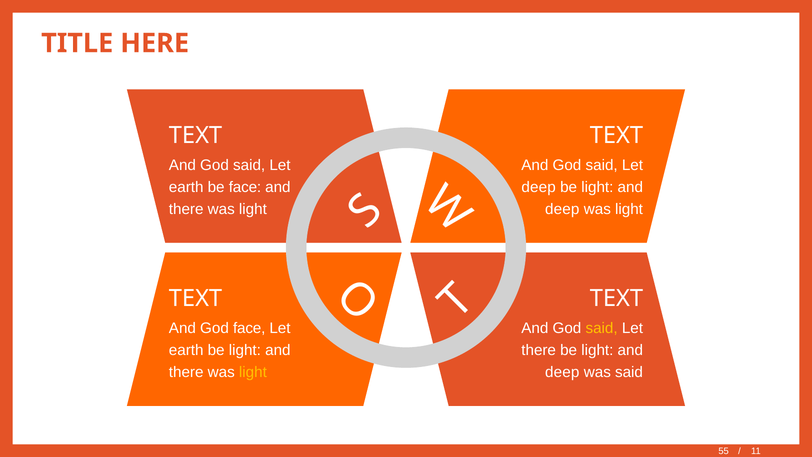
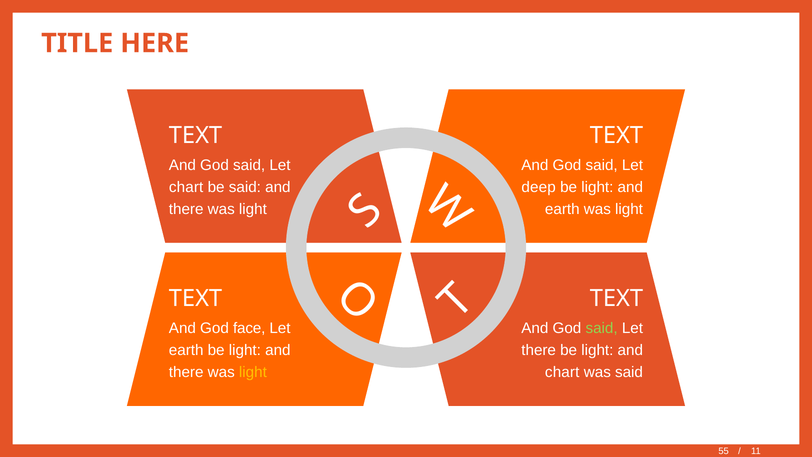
earth: earth -> chart (186, 187)
be face: face -> said (245, 187)
deep: deep -> earth (562, 209)
said colour: yellow -> light green (602, 328)
deep: deep -> chart (562, 372)
